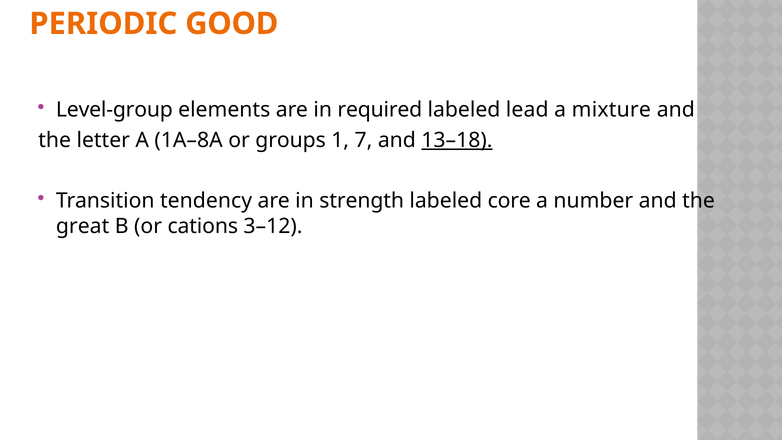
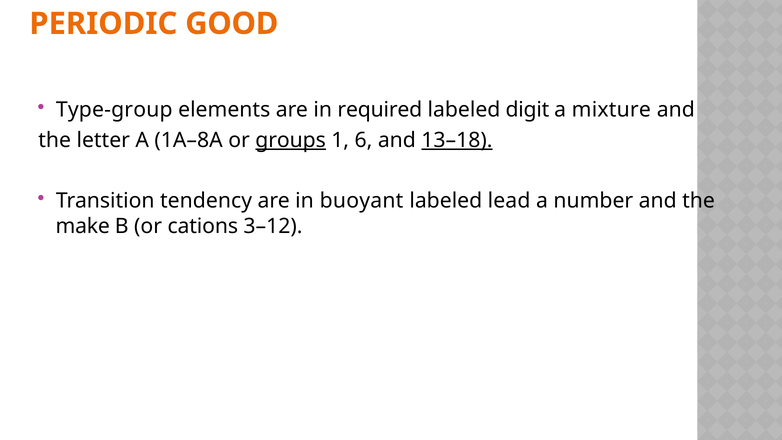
Level-group: Level-group -> Type-group (114, 110)
lead: lead -> digit (527, 110)
groups underline: none -> present (291, 140)
7: 7 -> 6 (363, 140)
strength: strength -> buoyant (362, 201)
core: core -> lead (509, 201)
great: great -> make (83, 226)
